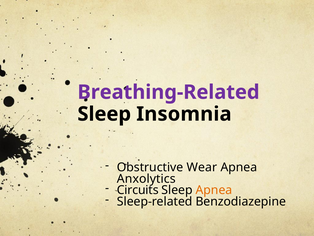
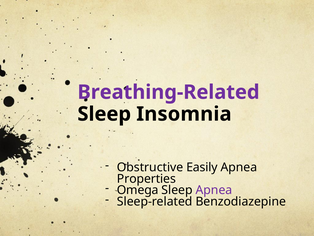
Wear: Wear -> Easily (202, 167)
Anxolytics: Anxolytics -> Properties (146, 178)
Circuits: Circuits -> Omega (138, 190)
Apnea colour: orange -> purple (214, 190)
